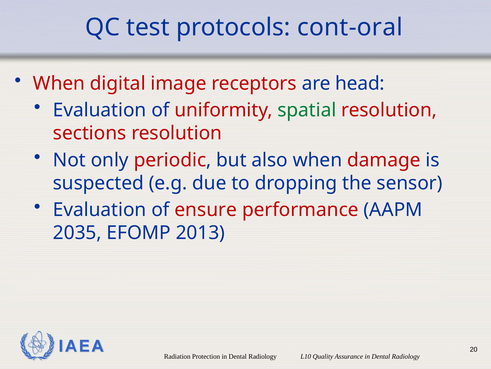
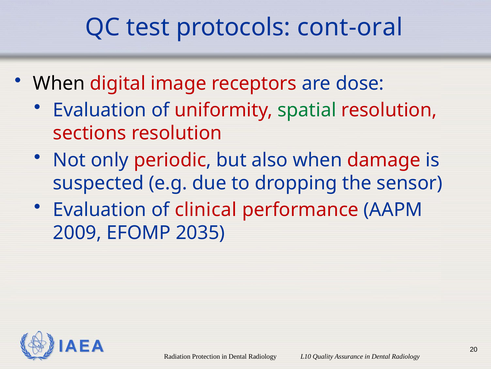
When colour: red -> black (59, 83)
head: head -> dose (360, 83)
ensure: ensure -> clinical (206, 209)
2035: 2035 -> 2009 (77, 232)
2013: 2013 -> 2035 (200, 232)
